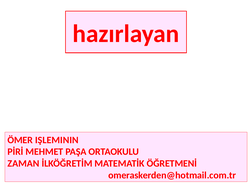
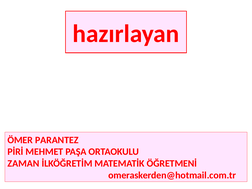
IŞLEMININ: IŞLEMININ -> PARANTEZ (57, 140)
